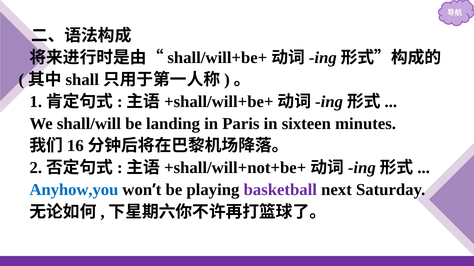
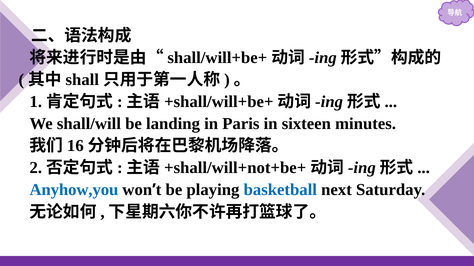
basketball colour: purple -> blue (280, 190)
